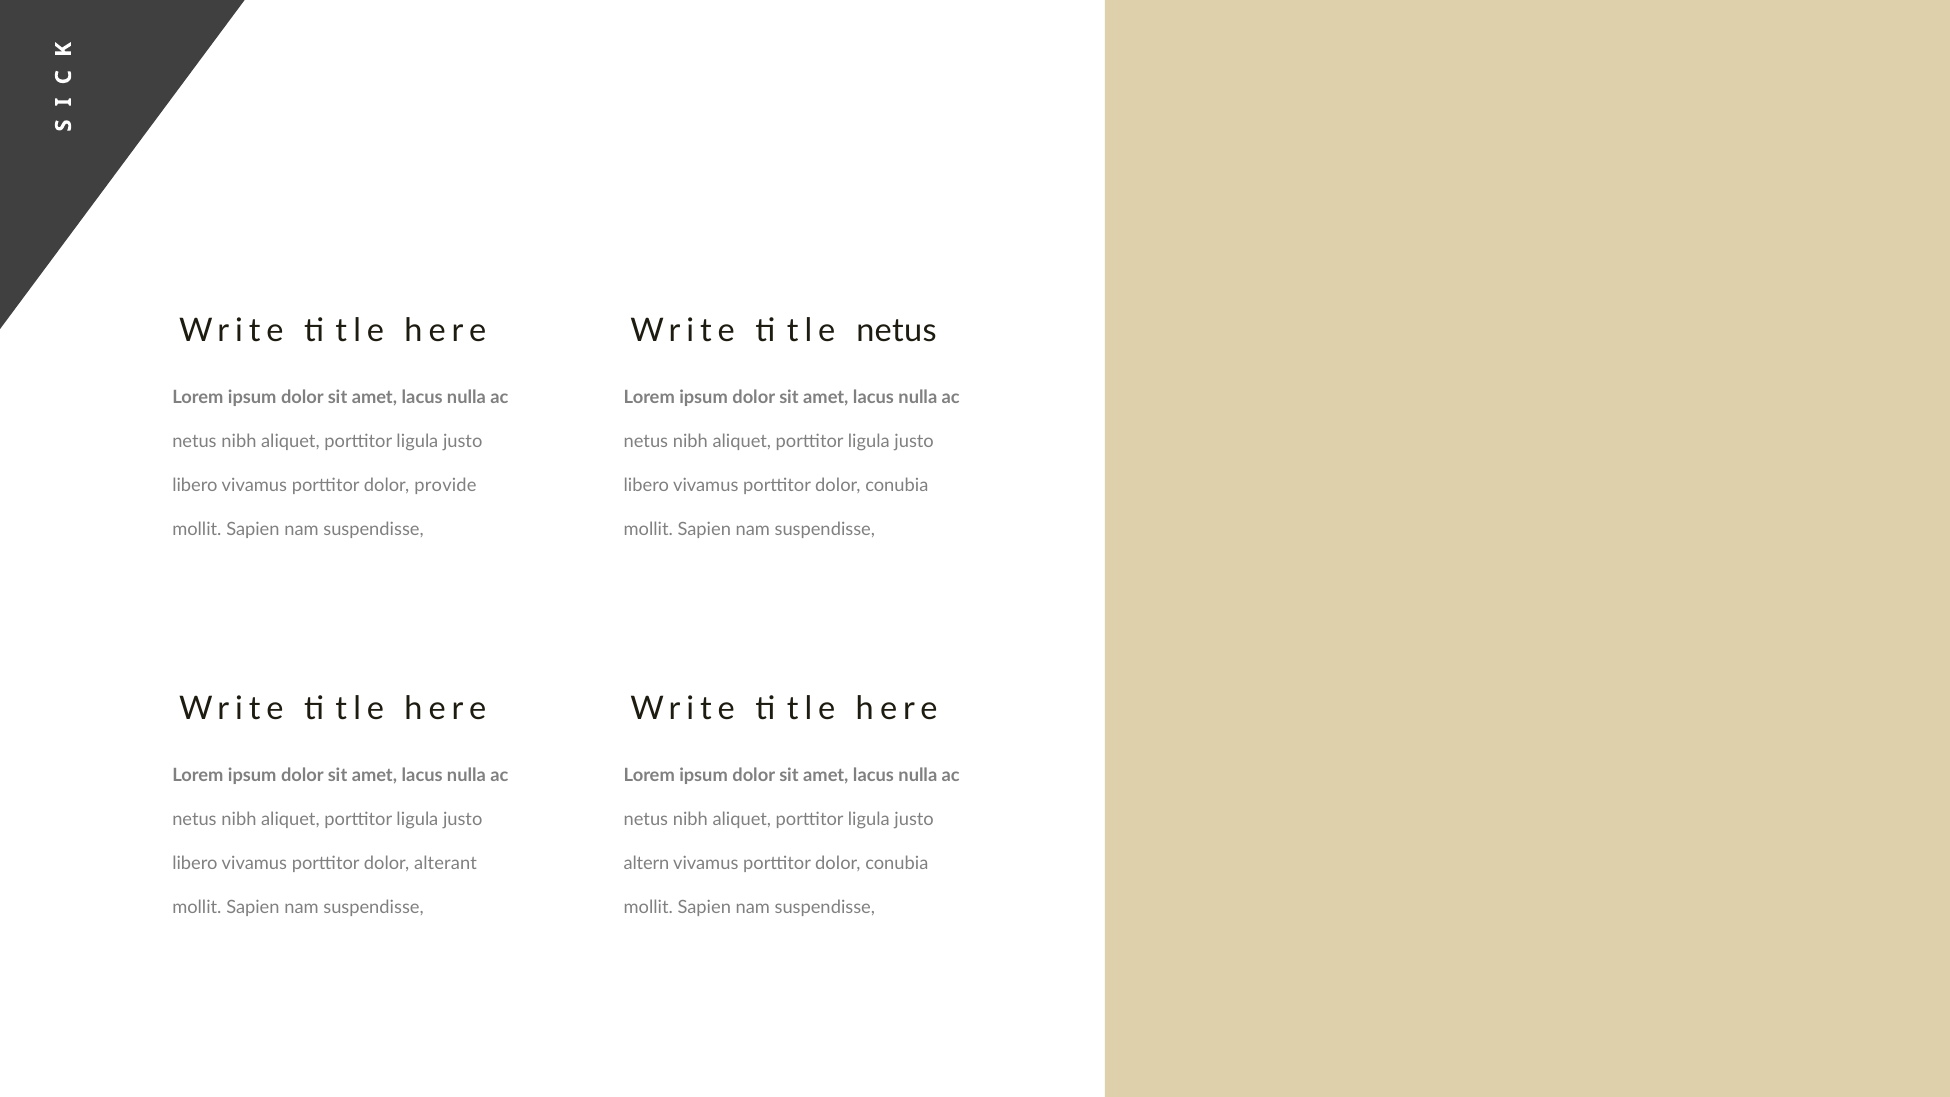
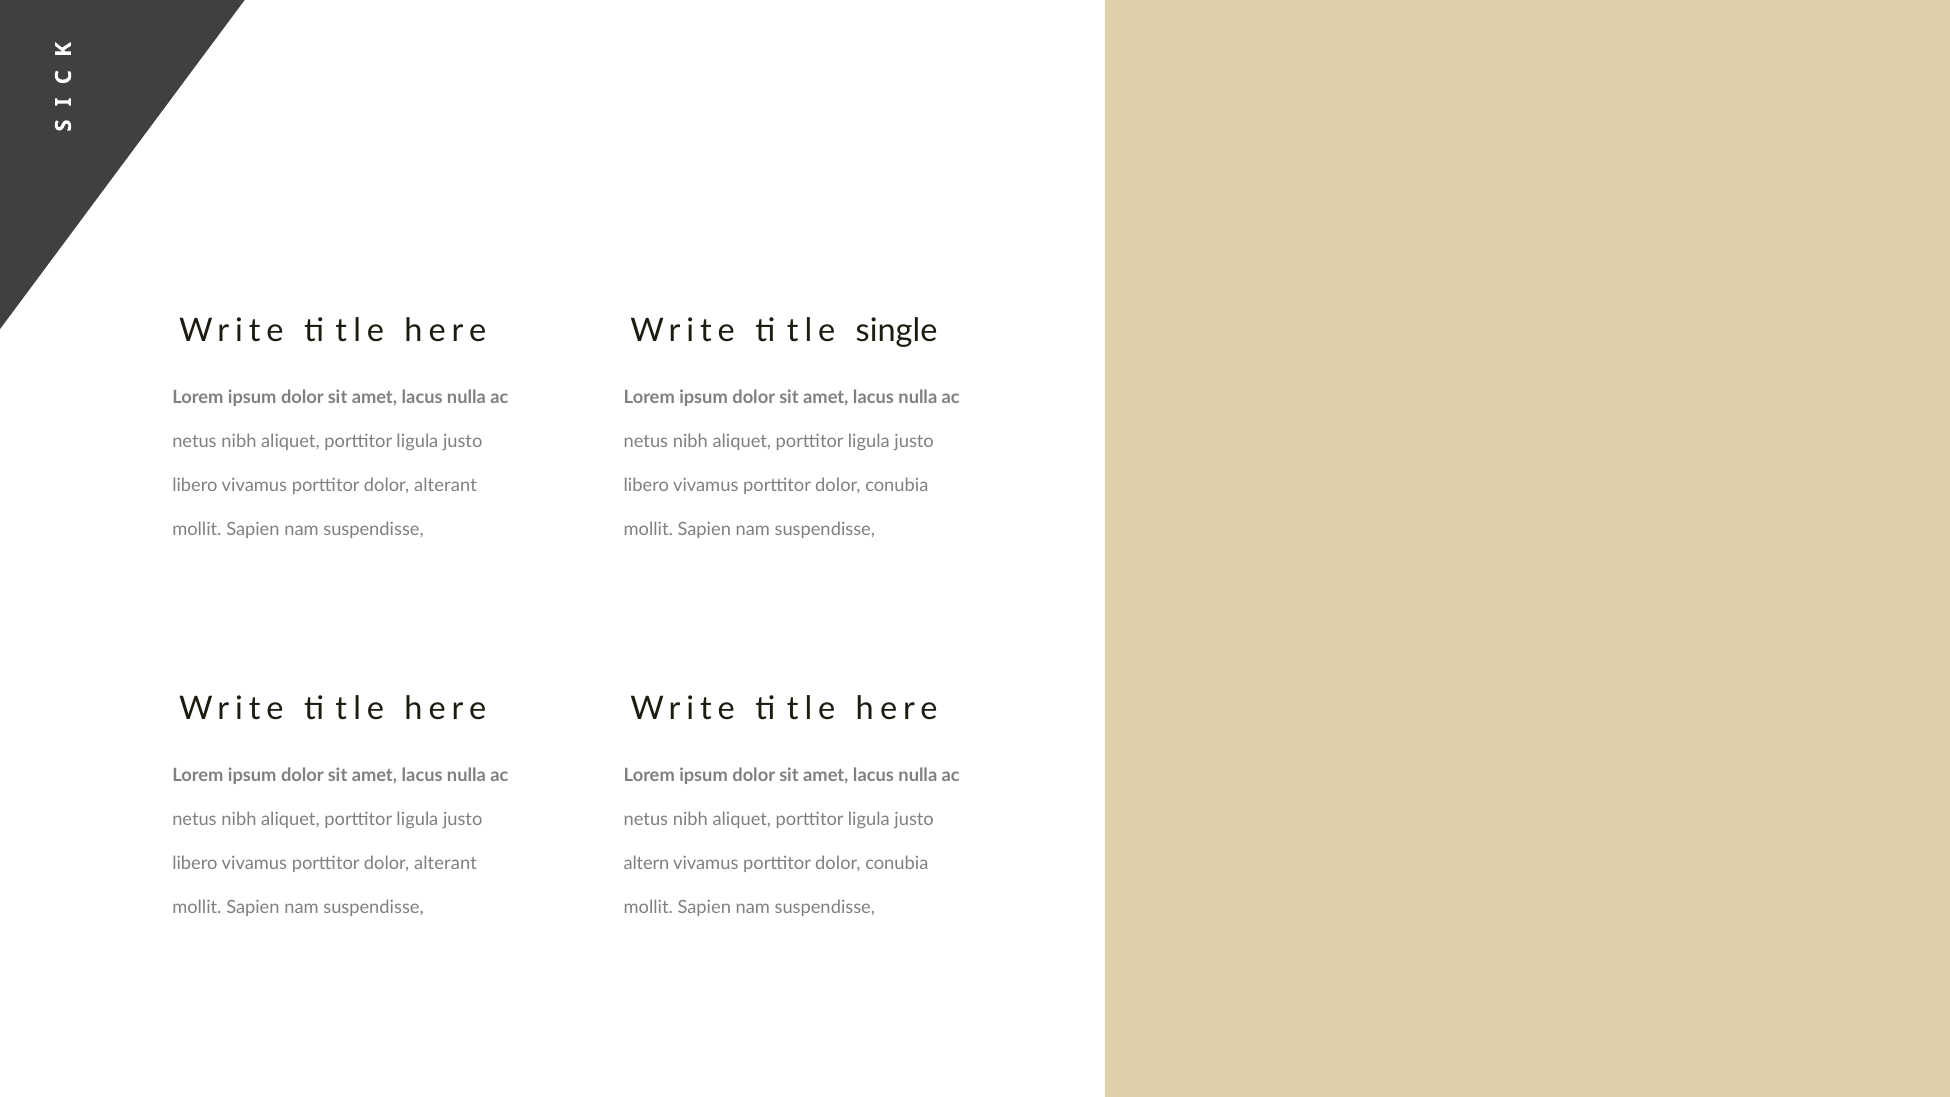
netus: netus -> single (897, 331)
provide: provide -> alterant (446, 486)
